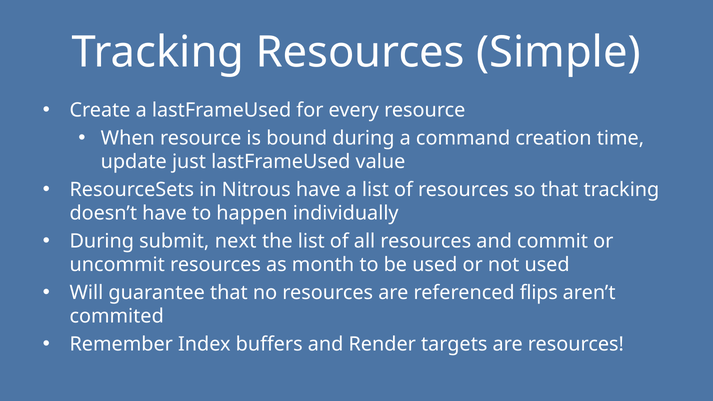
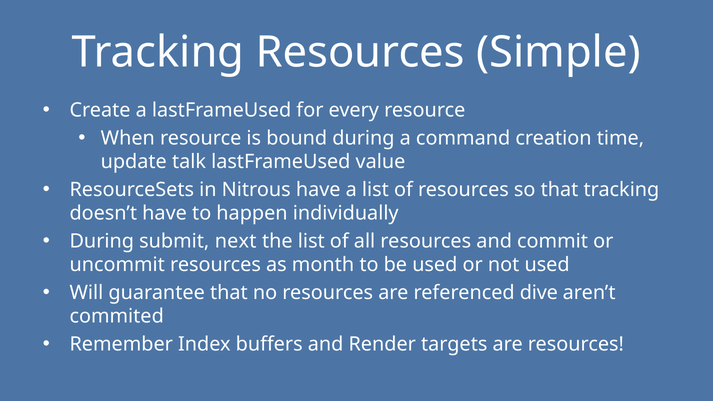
just: just -> talk (189, 162)
flips: flips -> dive (539, 293)
